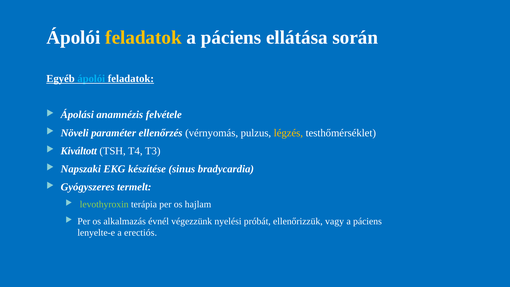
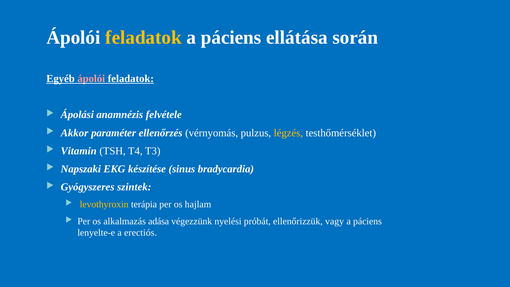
ápolói colour: light blue -> pink (91, 79)
Növeli: Növeli -> Akkor (75, 133)
Kiváltott: Kiváltott -> Vitamin (79, 151)
termelt: termelt -> szintek (134, 187)
levothyroxin colour: light green -> yellow (104, 204)
évnél: évnél -> adása (159, 221)
